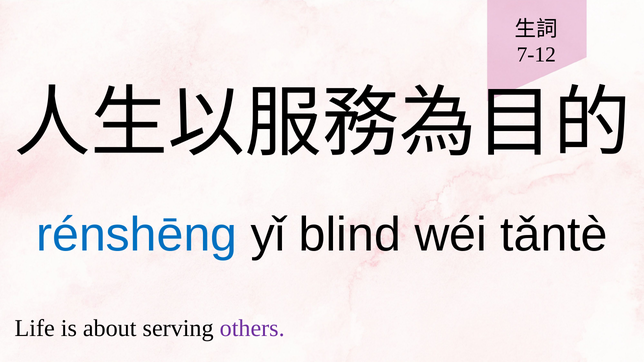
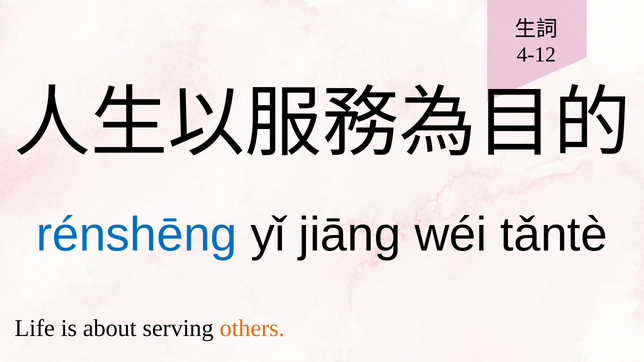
7-12: 7-12 -> 4-12 (536, 55)
blind: blind -> jiāng (350, 235)
others colour: purple -> orange (252, 328)
